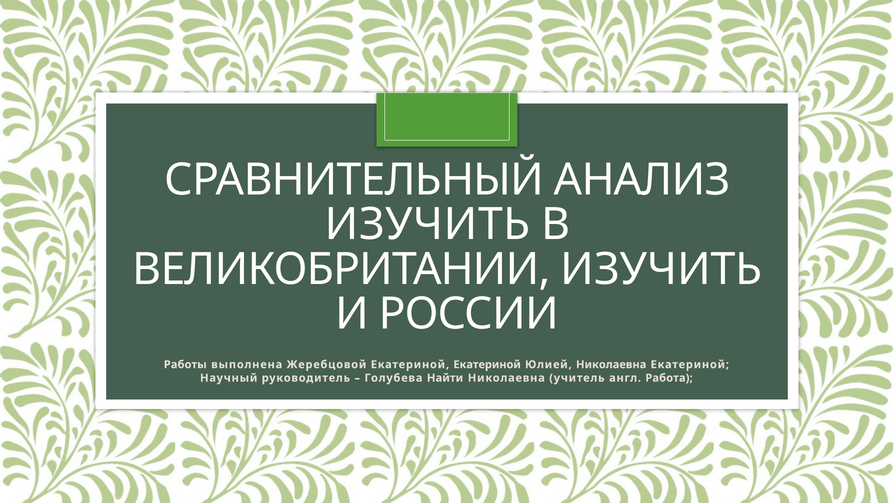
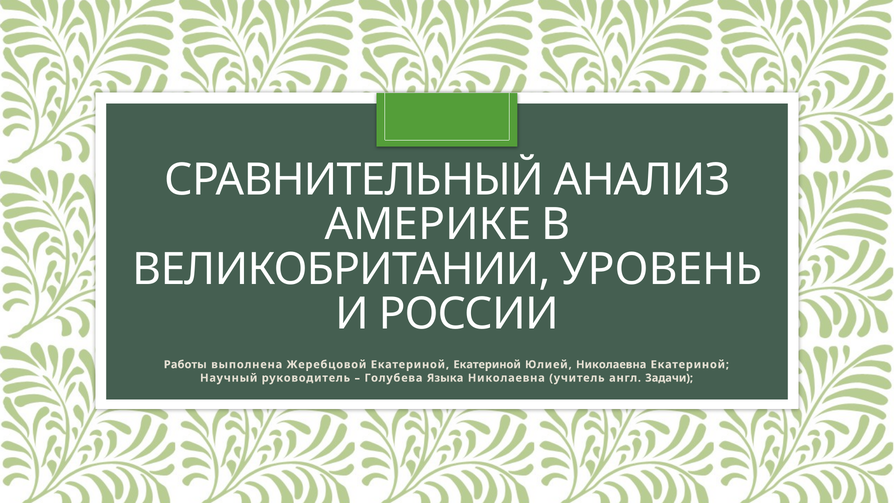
ИЗУЧИТЬ: ИЗУЧИТЬ -> АМЕРИКЕ (428, 225)
ВЕЛИКОБРИТАНИИ ИЗУЧИТЬ: ИЗУЧИТЬ -> УРОВЕНЬ (661, 269)
Найти: Найти -> Языка (445, 378)
Работа: Работа -> Задачи (669, 378)
